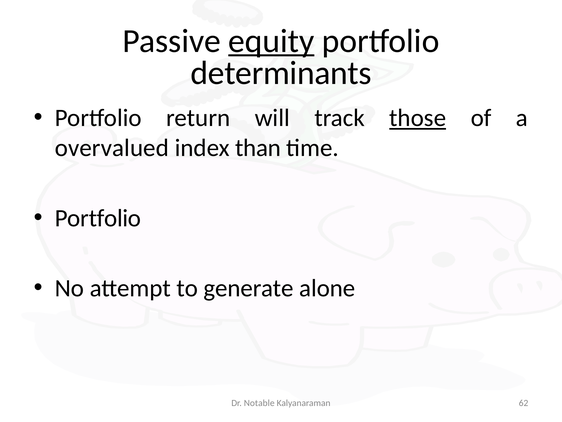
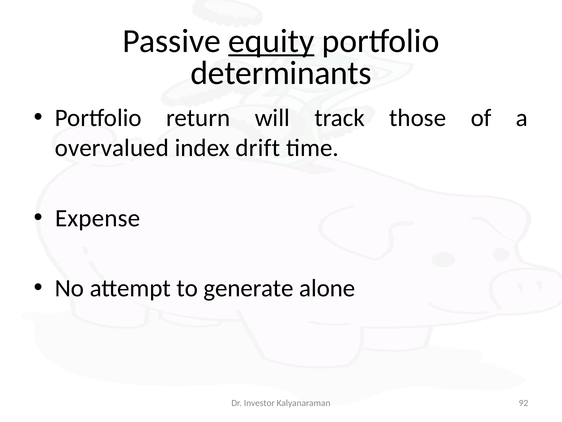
those underline: present -> none (418, 118)
than: than -> drift (258, 148)
Portfolio: Portfolio -> Expense (98, 218)
Notable: Notable -> Investor (259, 402)
62: 62 -> 92 (524, 402)
